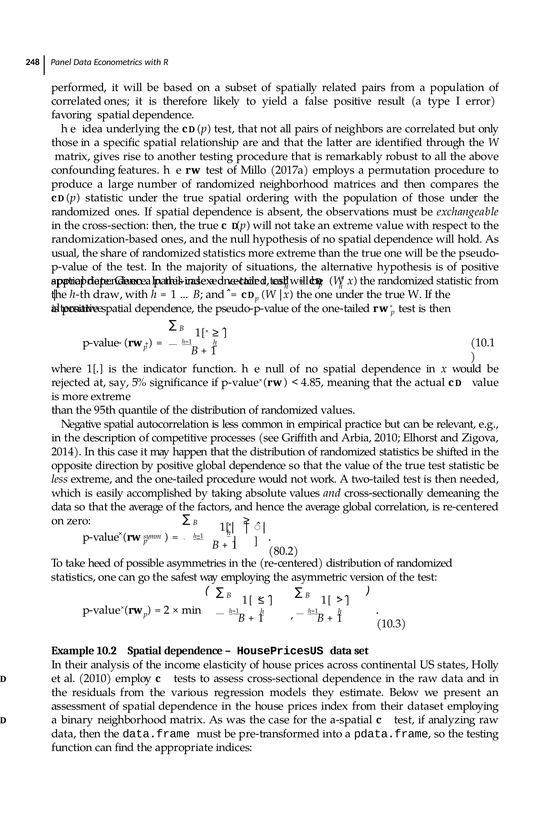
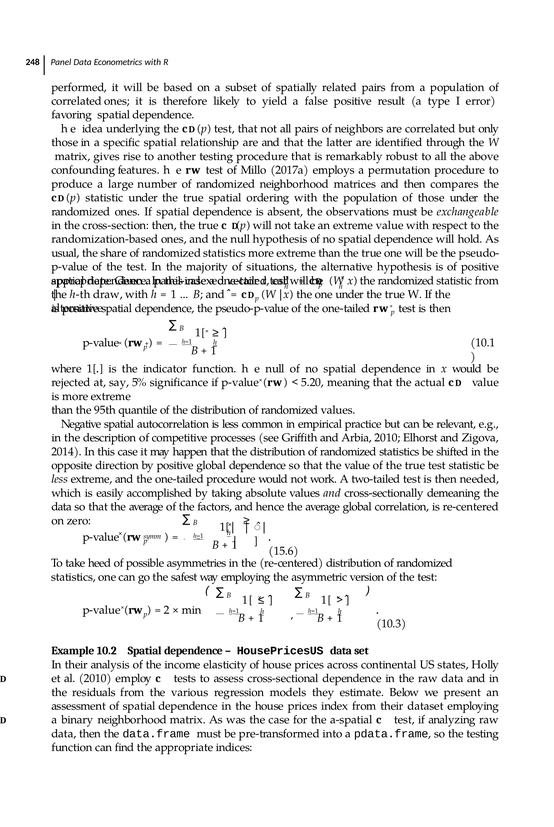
4.85: 4.85 -> 5.20 (313, 383)
80.2: 80.2 -> 15.6 (284, 551)
